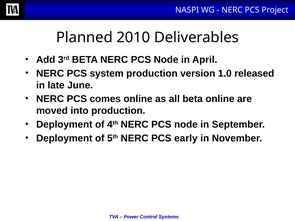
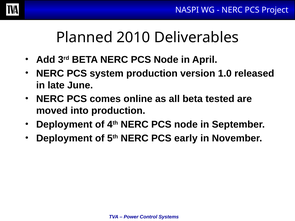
beta online: online -> tested (220, 99)
